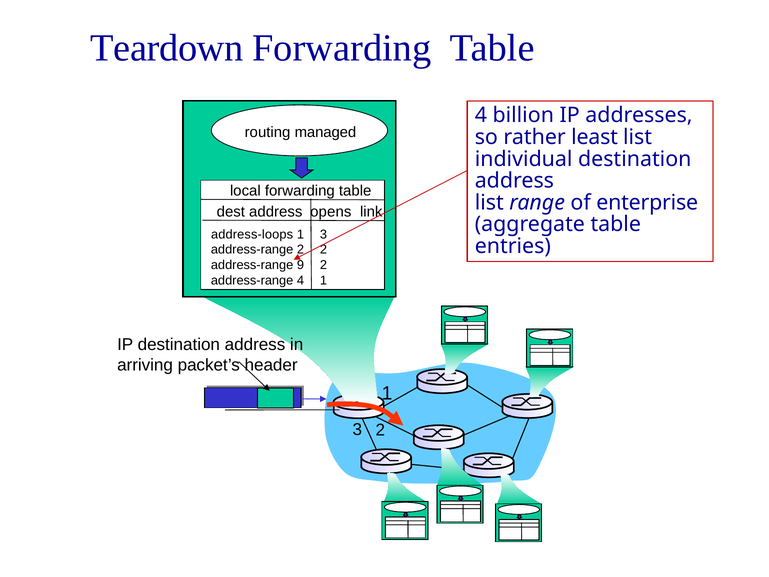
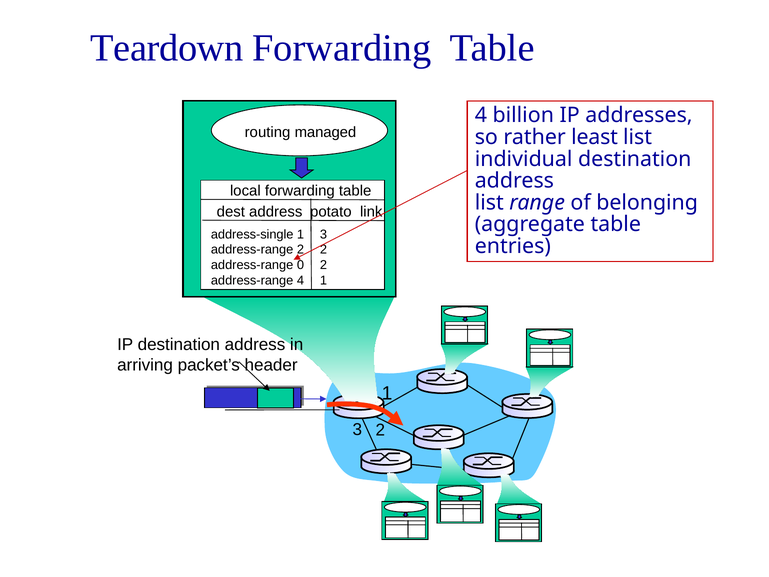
enterprise: enterprise -> belonging (647, 203)
opens: opens -> potato (331, 212)
address-loops: address-loops -> address-single (252, 234)
9: 9 -> 0 (300, 265)
